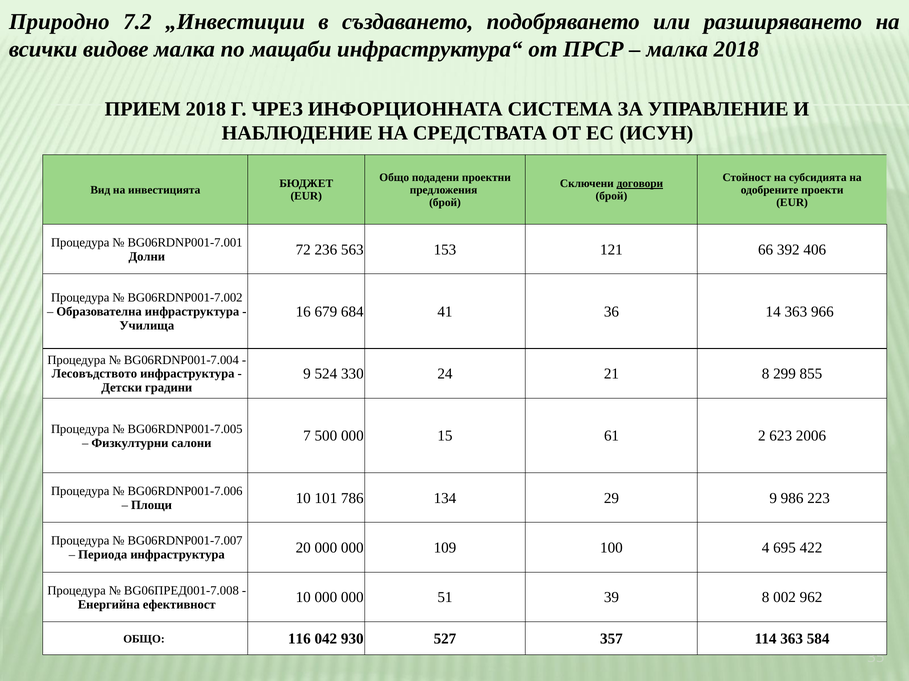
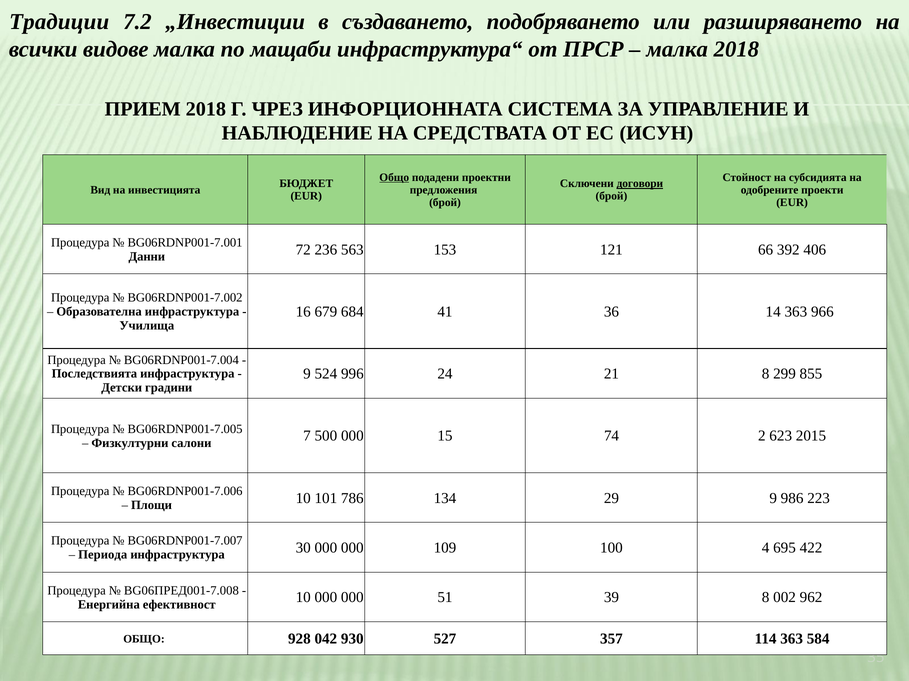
Природно: Природно -> Традиции (59, 22)
Общо underline: none -> present (394, 178)
Долни: Долни -> Данни (147, 257)
330: 330 -> 996 (352, 374)
Лесовъдството: Лесовъдството -> Последствията (94, 374)
61: 61 -> 74 (612, 436)
2006: 2006 -> 2015 (811, 436)
20: 20 -> 30 (303, 548)
116: 116 -> 928 (299, 640)
